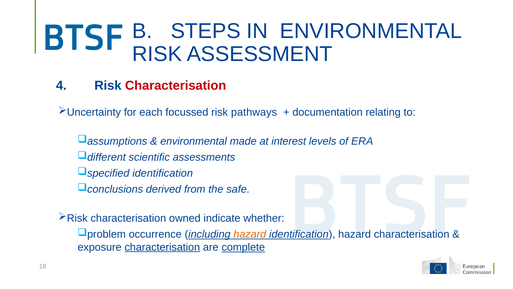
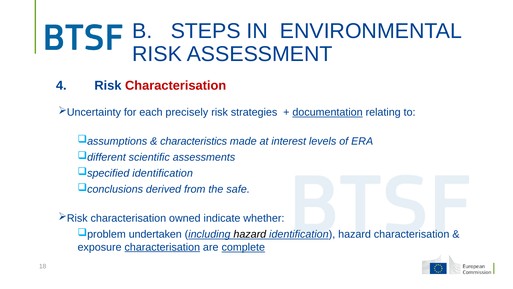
focussed: focussed -> precisely (187, 112)
pathways: pathways -> strategies (254, 112)
documentation underline: none -> present (328, 112)
environmental: environmental -> characteristics (194, 141)
occurrence: occurrence -> undertaken (155, 234)
hazard colour: orange -> black (250, 234)
